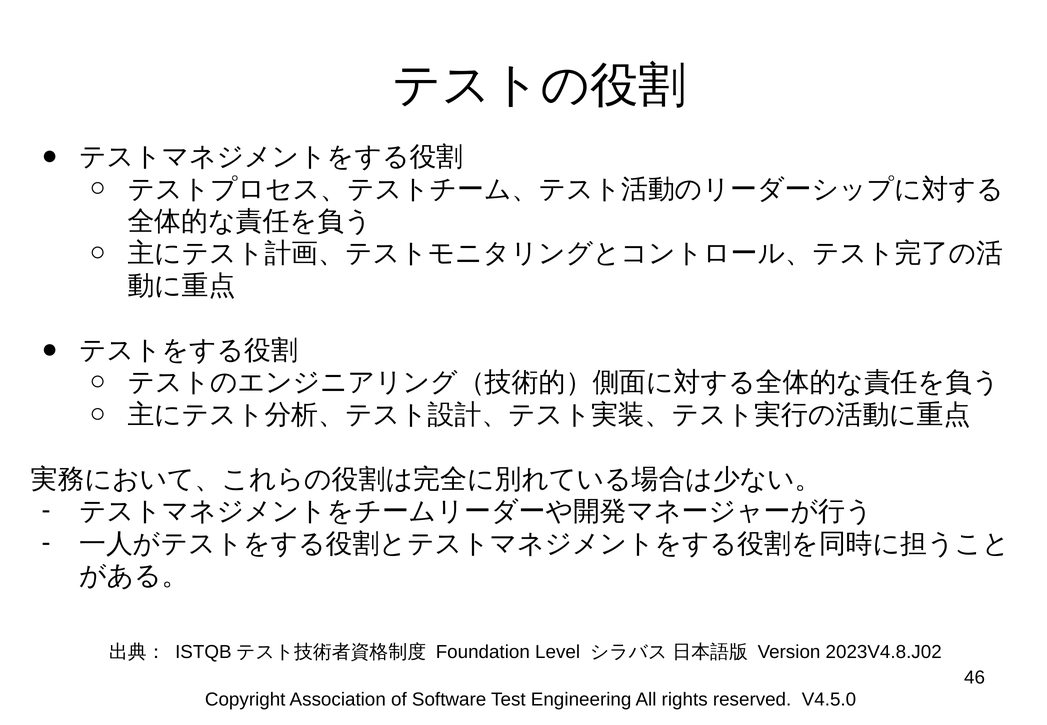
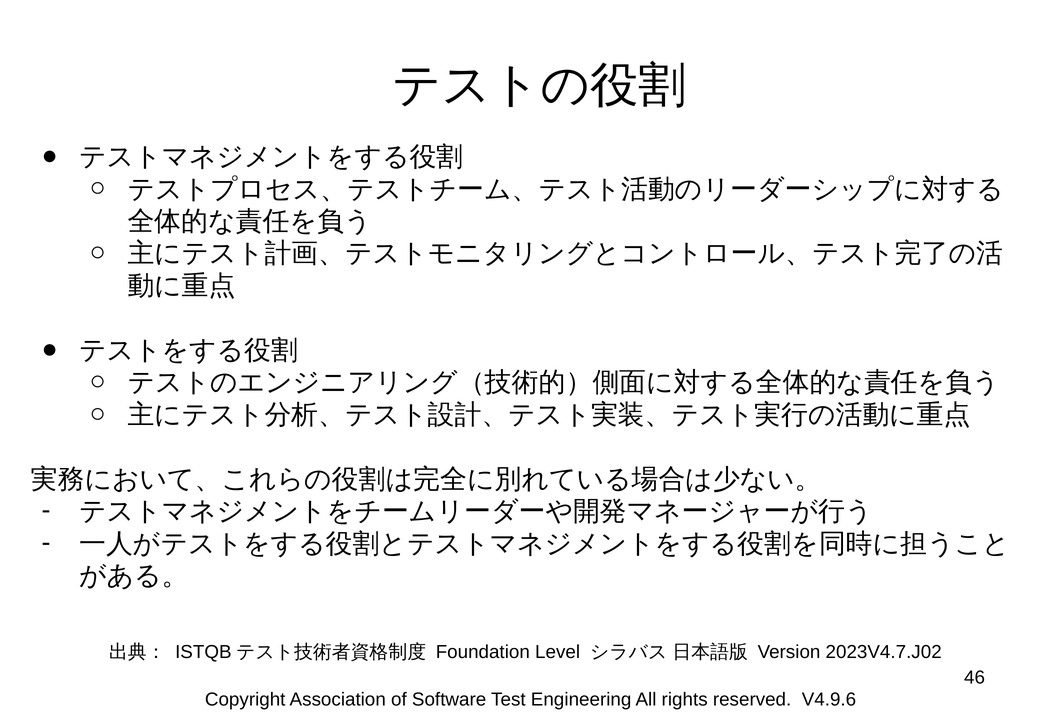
2023V4.8.J02: 2023V4.8.J02 -> 2023V4.7.J02 (884, 652)
V4.5.0: V4.5.0 -> V4.9.6 (829, 699)
